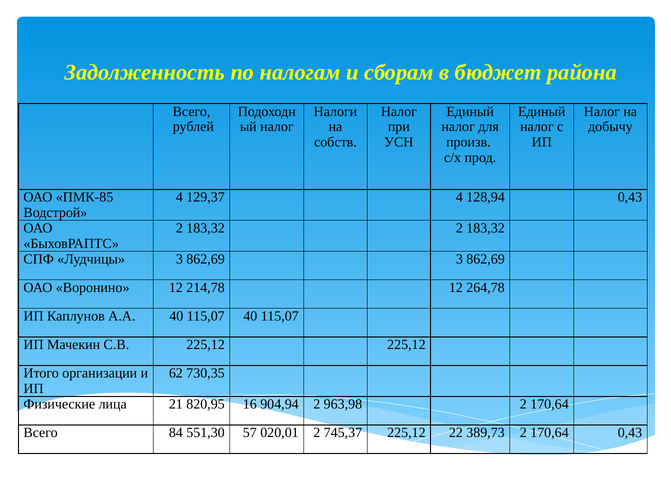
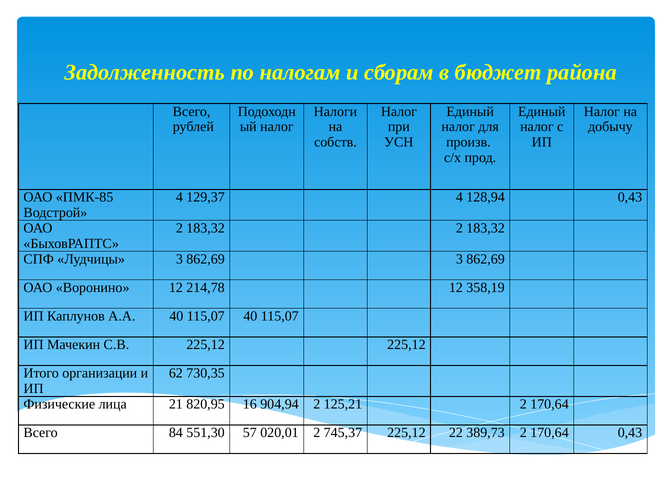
264,78: 264,78 -> 358,19 (486, 288)
963,98: 963,98 -> 125,21 (343, 404)
